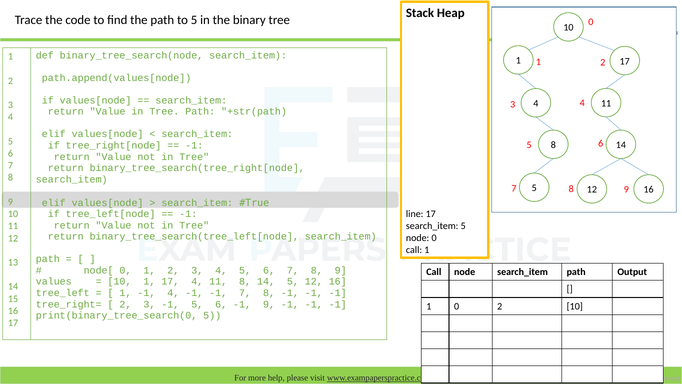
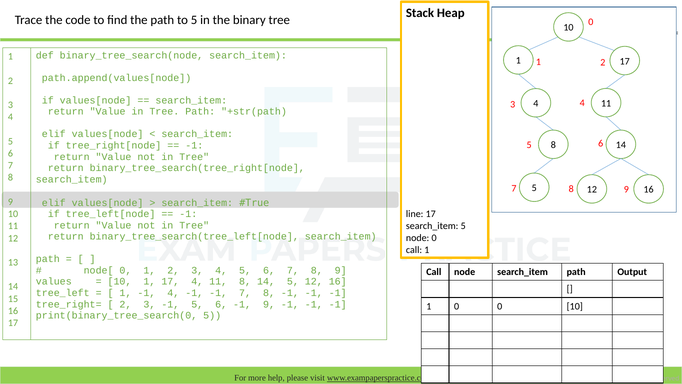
0 2: 2 -> 0 (500, 306)
